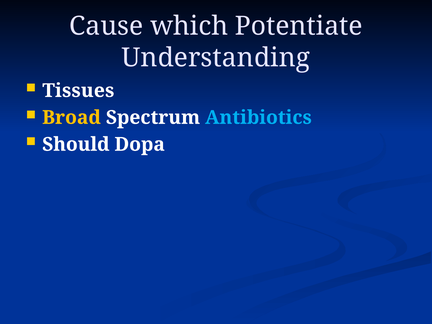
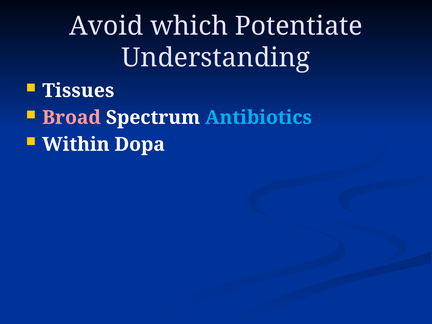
Cause: Cause -> Avoid (106, 26)
Broad colour: yellow -> pink (72, 118)
Should: Should -> Within (76, 144)
